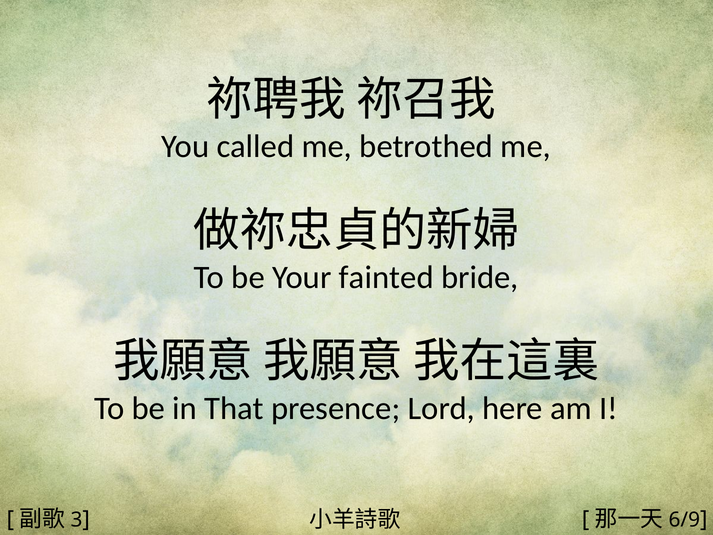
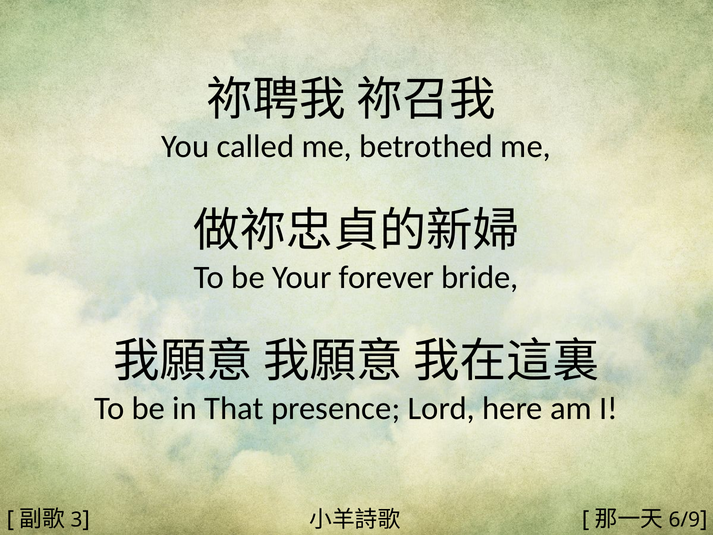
fainted: fainted -> forever (386, 277)
